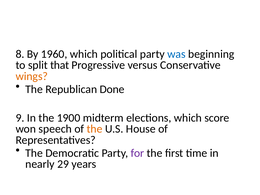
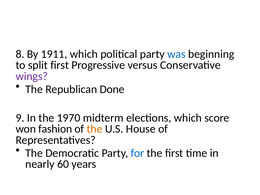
1960: 1960 -> 1911 (54, 54)
split that: that -> first (60, 65)
wings colour: orange -> purple (32, 76)
1900: 1900 -> 1970 (69, 118)
speech: speech -> fashion (55, 129)
for colour: purple -> blue (137, 153)
29: 29 -> 60 (63, 164)
